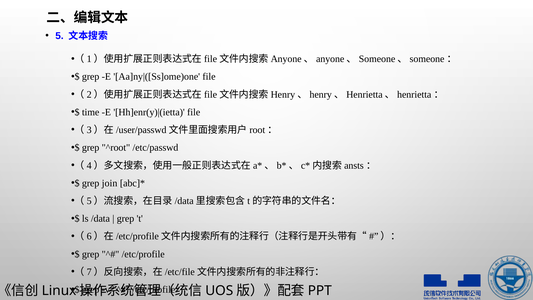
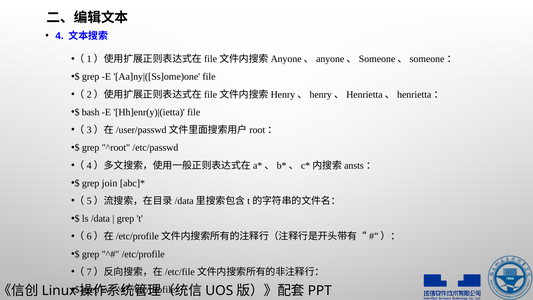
5: 5 -> 4 (59, 36)
time: time -> bash (91, 112)
